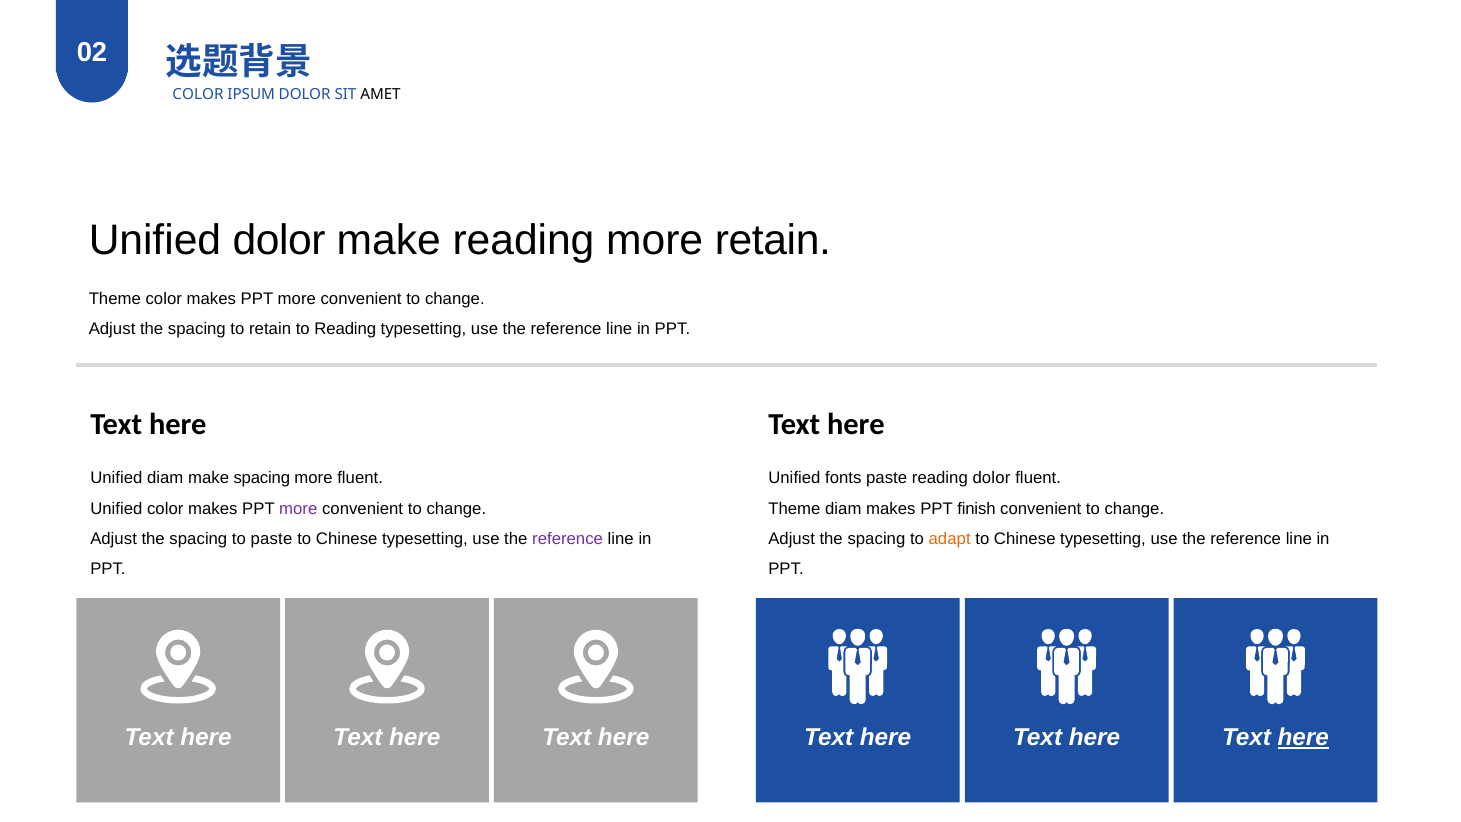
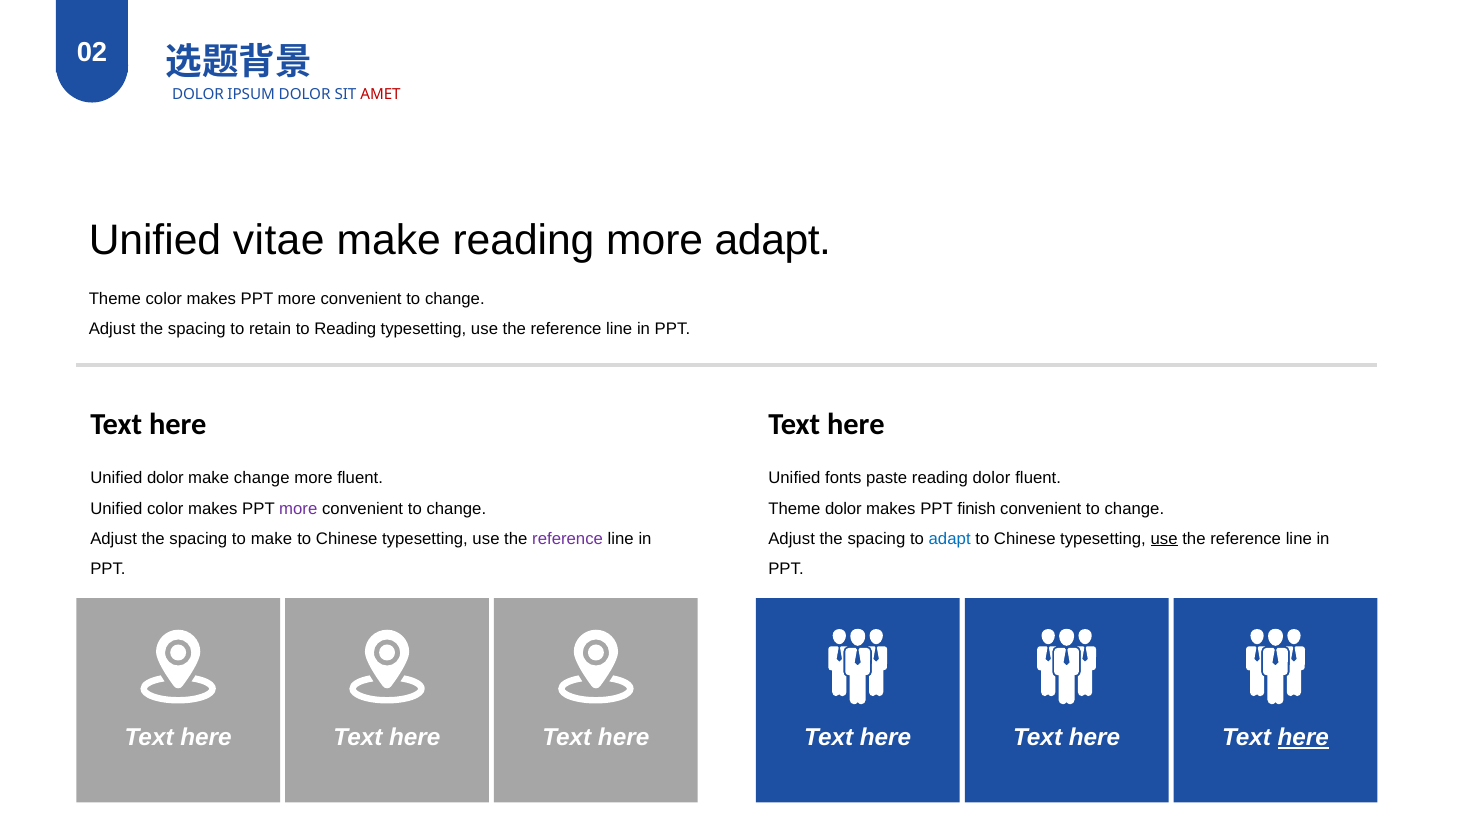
COLOR: COLOR -> DOLOR (198, 95)
AMET colour: black -> red (381, 95)
Unified dolor: dolor -> vitae (279, 240)
more retain: retain -> adapt (773, 240)
Unified diam: diam -> dolor (165, 478)
make spacing: spacing -> change (262, 478)
Theme diam: diam -> dolor (843, 508)
to paste: paste -> make (272, 539)
adapt colour: orange -> blue (950, 539)
use underline: none -> present (1164, 539)
